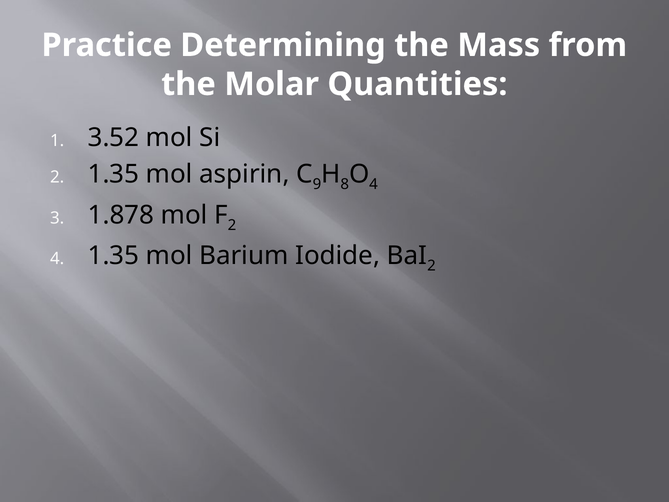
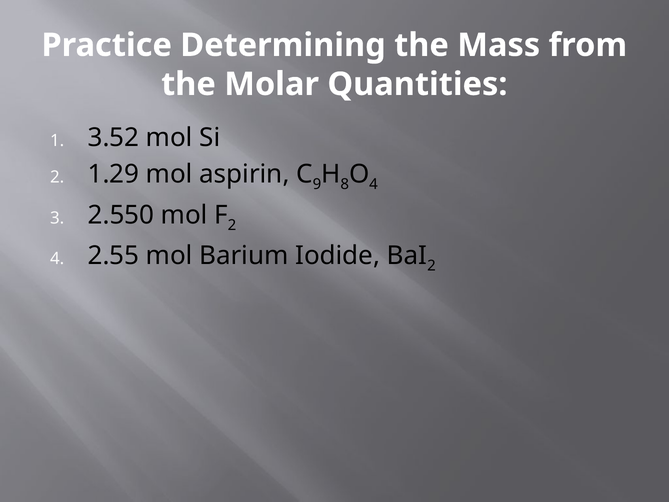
1.35: 1.35 -> 1.29 (113, 174)
1.878: 1.878 -> 2.550 (121, 215)
1.35: 1.35 -> 2.55 (113, 256)
